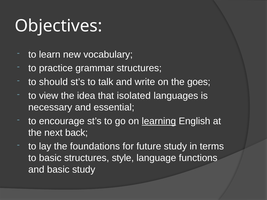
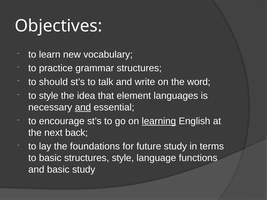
goes: goes -> word (199, 82)
to view: view -> style (49, 96)
isolated: isolated -> element (134, 96)
and underline: none -> present (83, 107)
